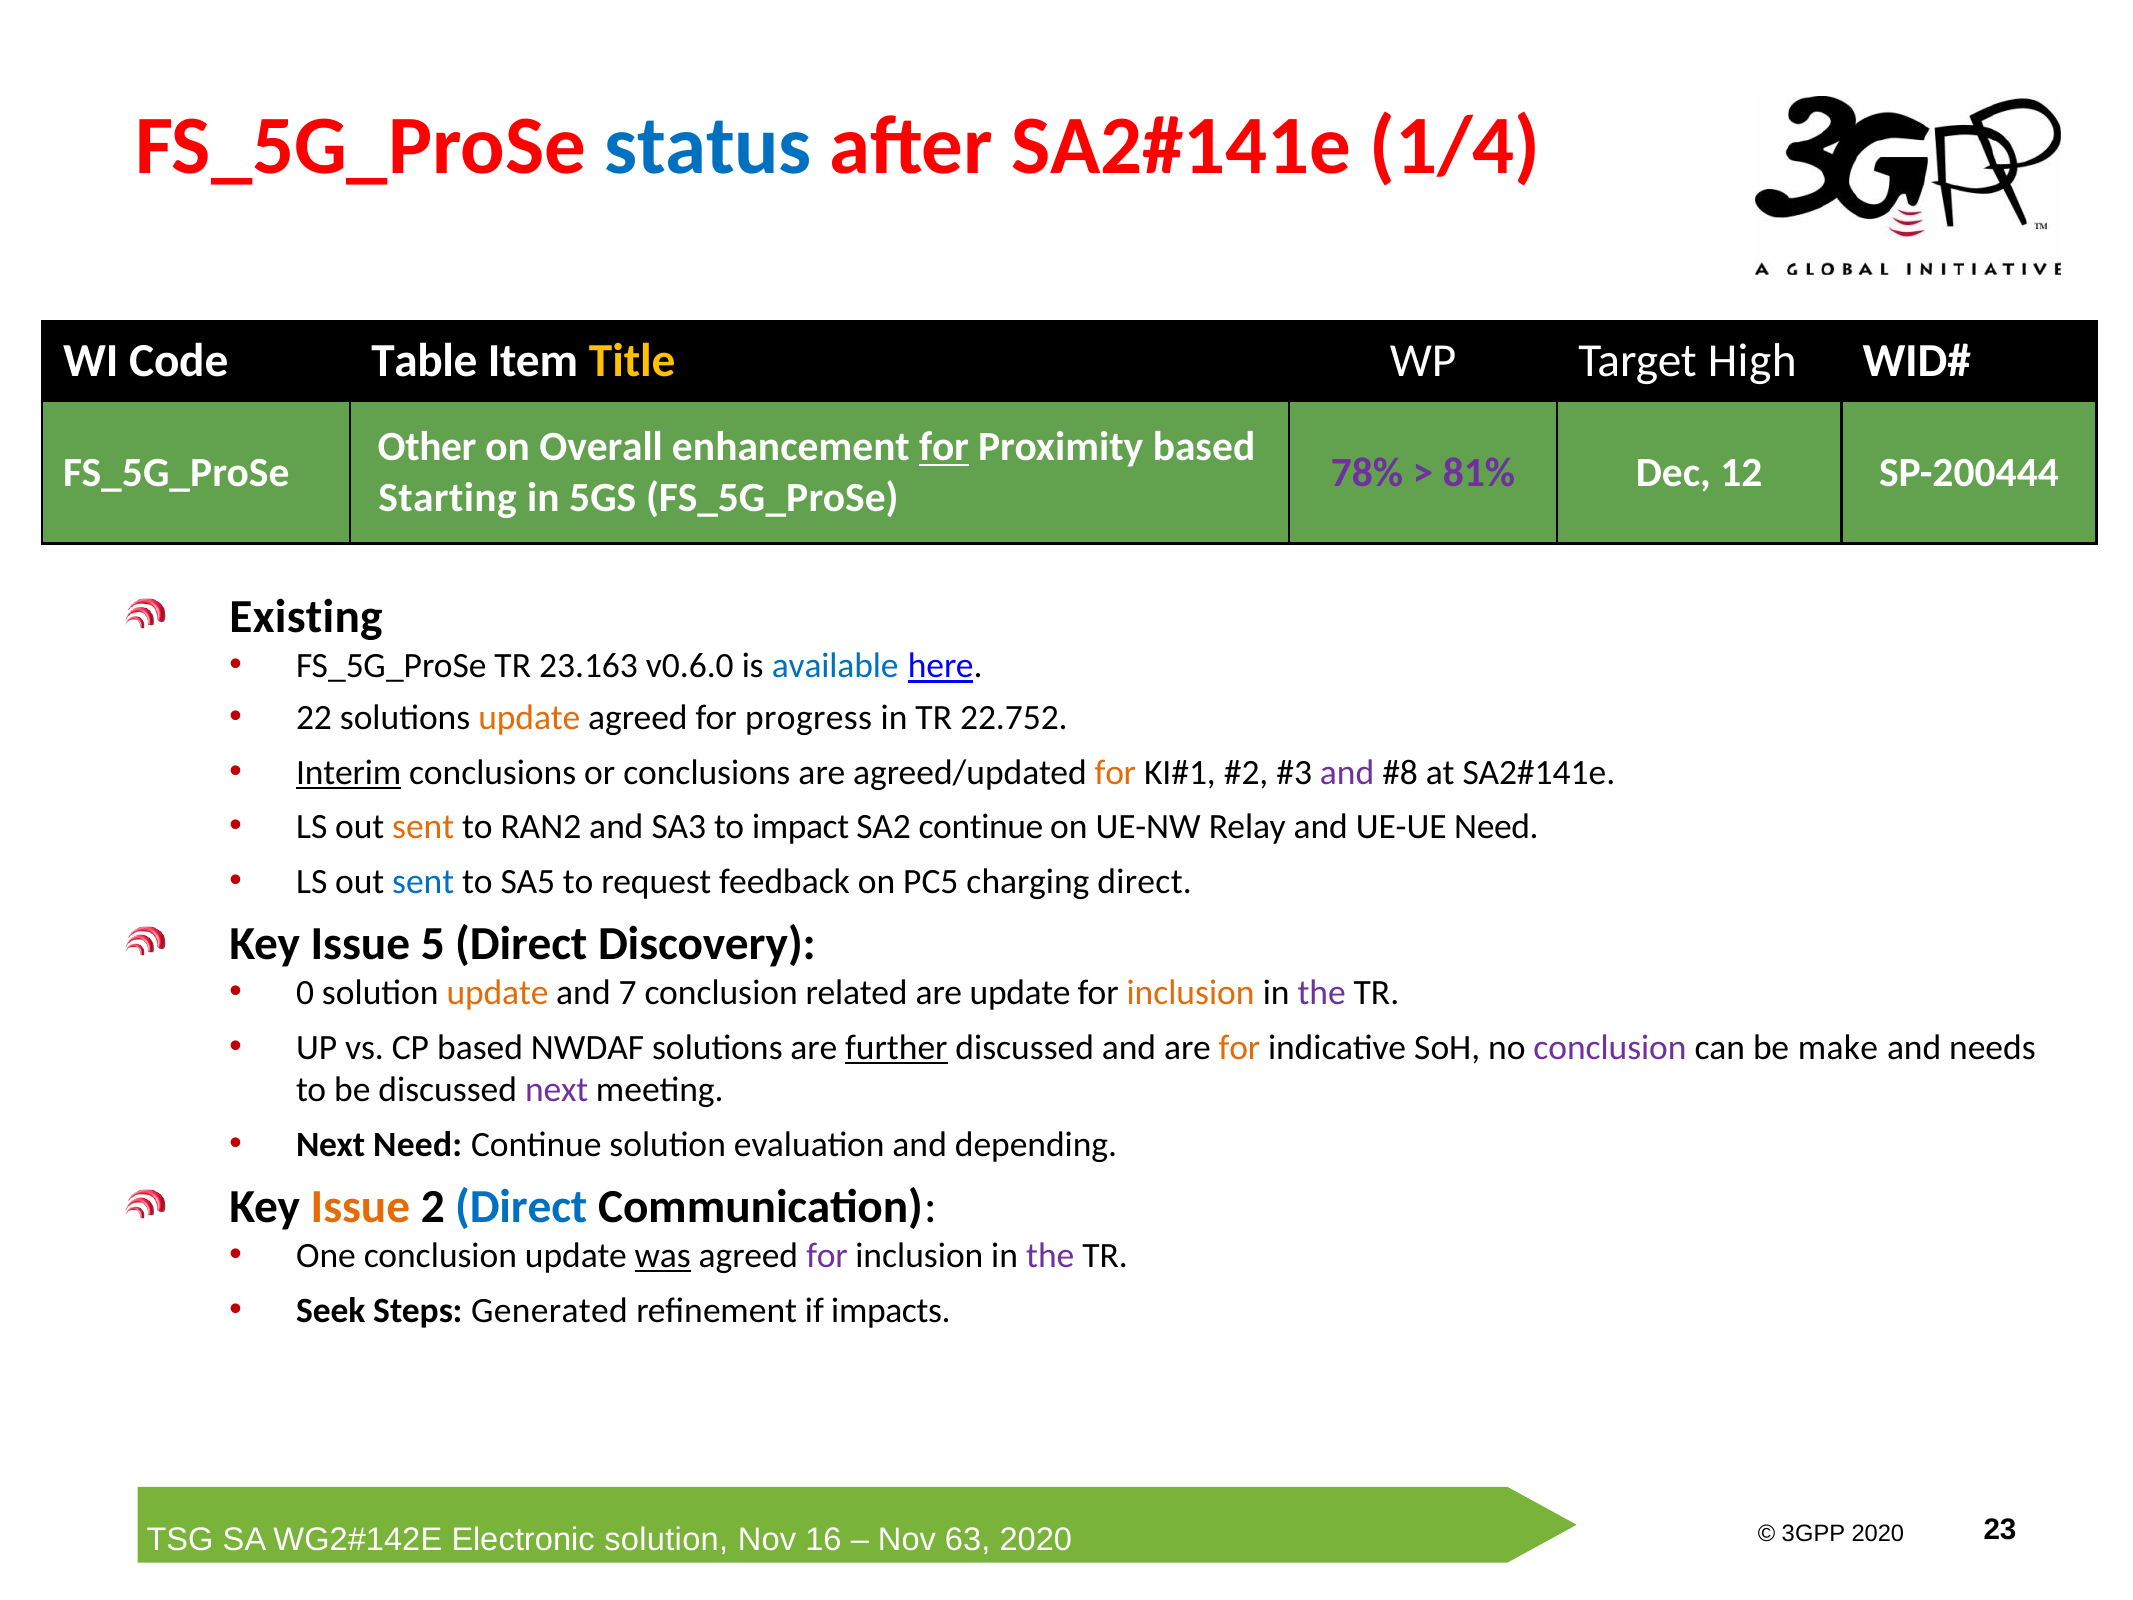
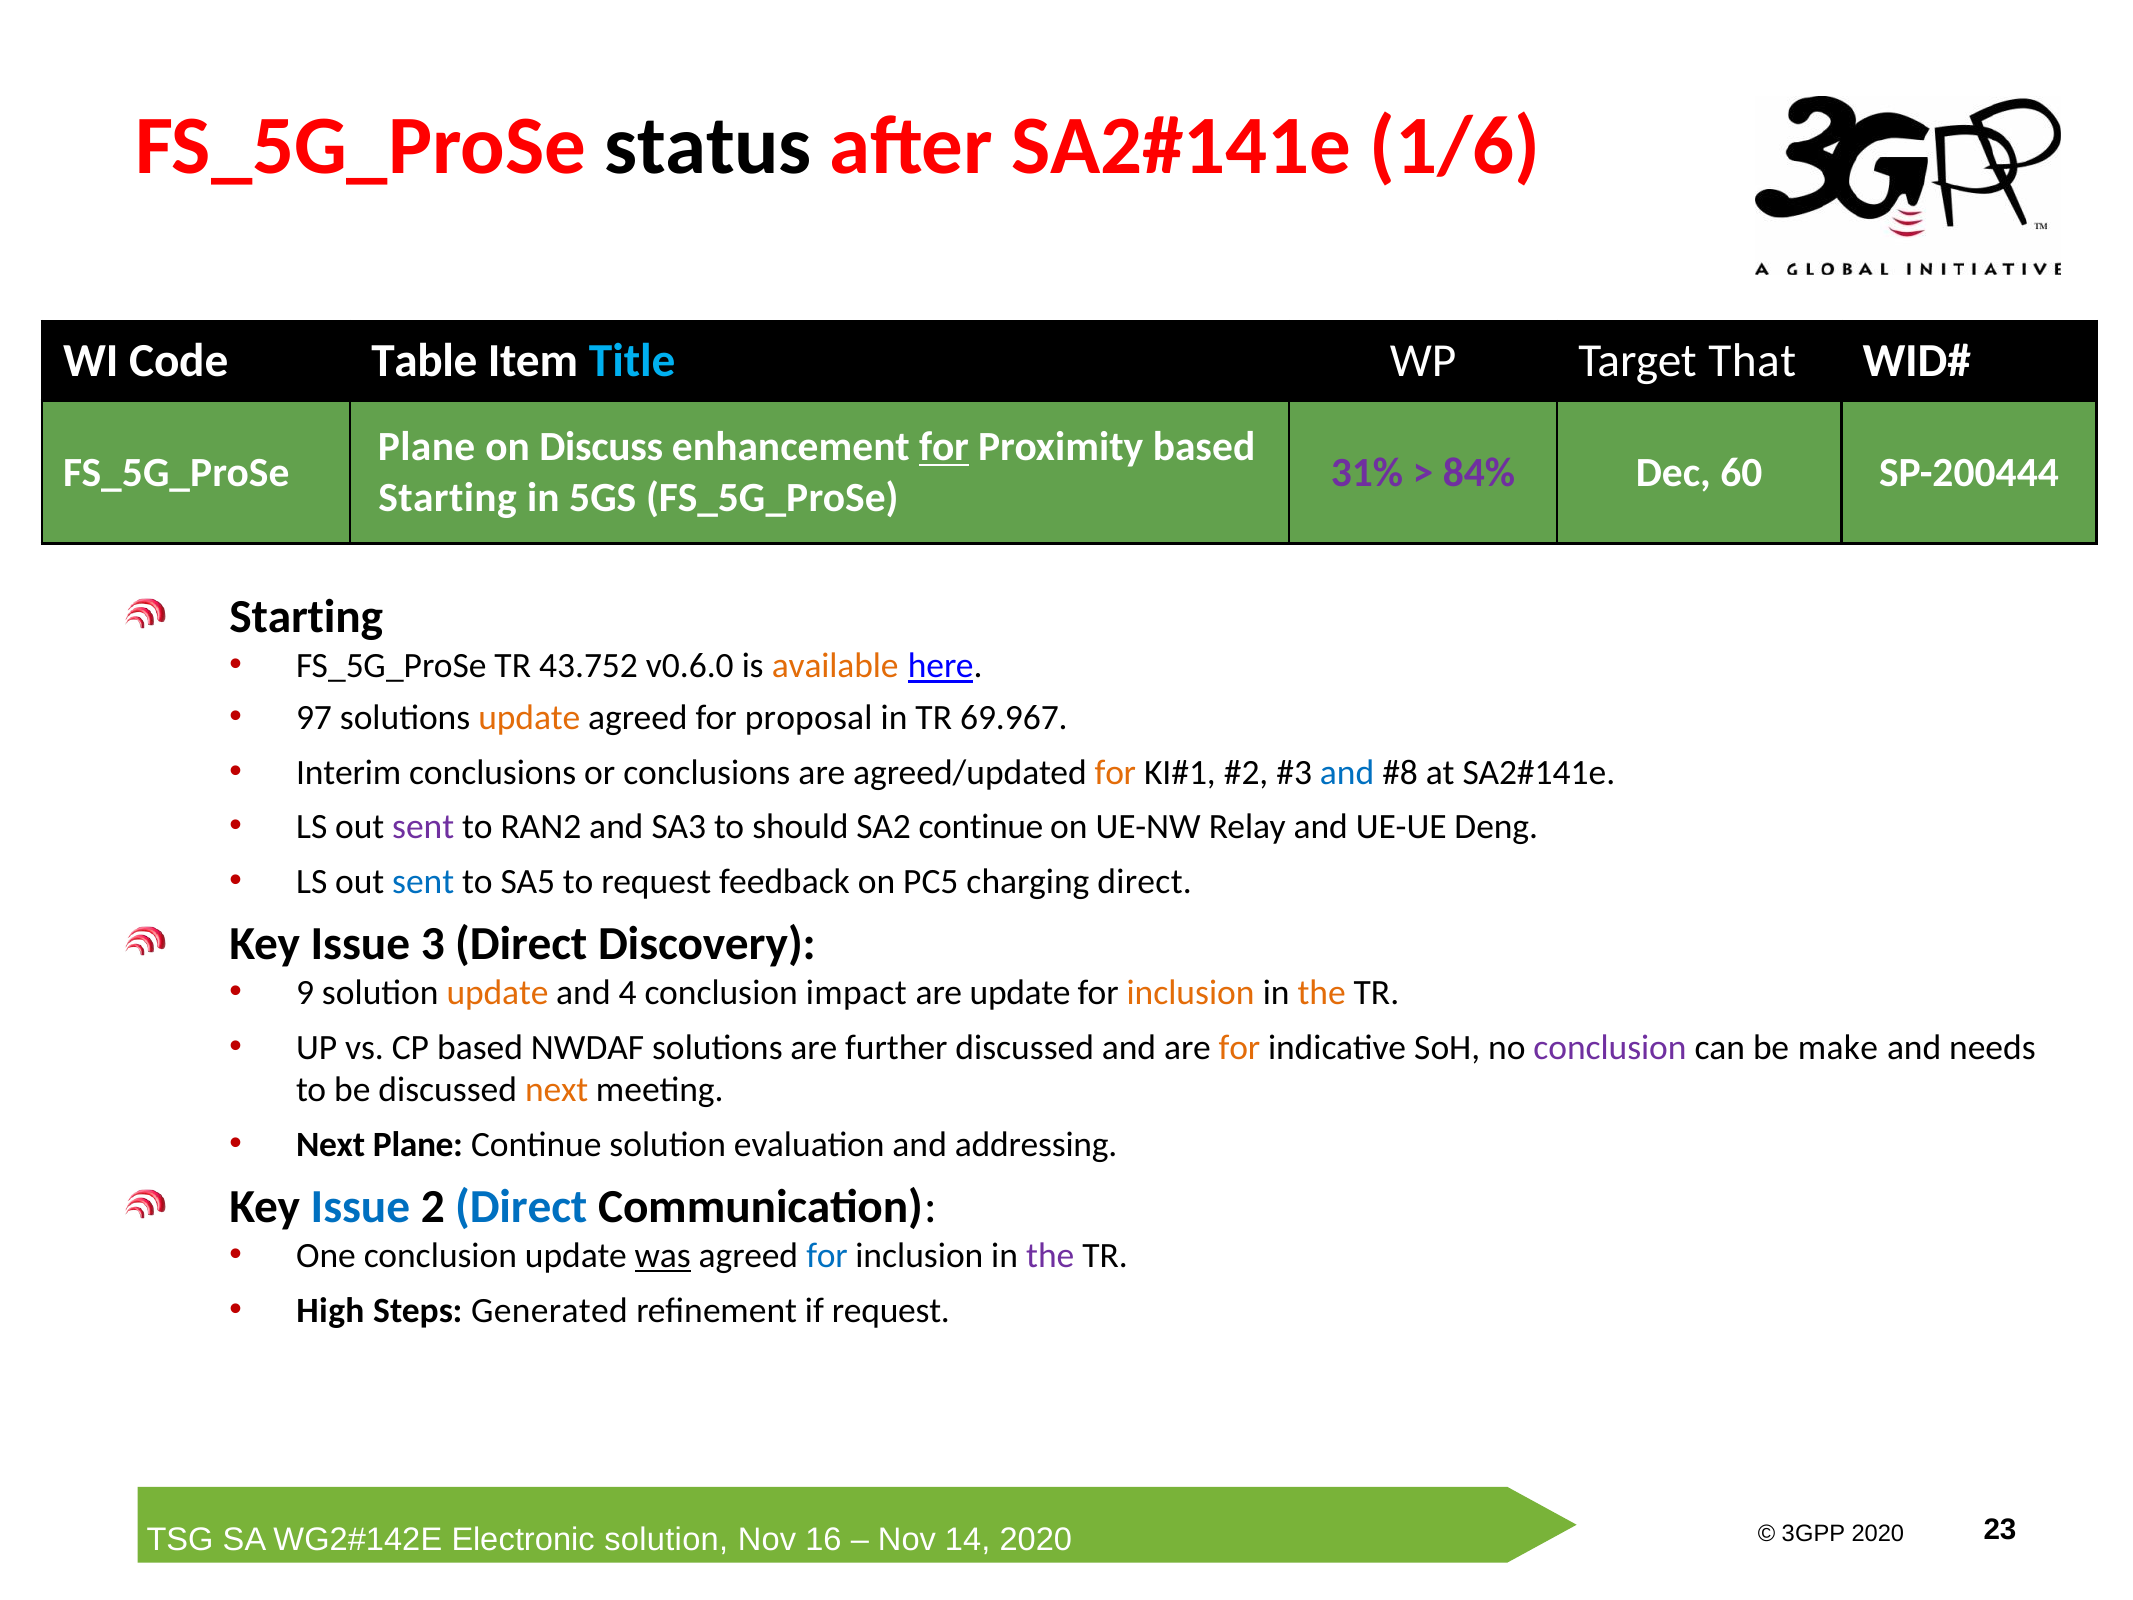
status colour: blue -> black (708, 146)
1/4: 1/4 -> 1/6 (1455, 146)
Title colour: yellow -> light blue (632, 361)
High: High -> That (1752, 361)
Other: Other -> Plane (427, 447)
Overall: Overall -> Discuss (601, 447)
78%: 78% -> 31% (1367, 472)
81%: 81% -> 84% (1479, 472)
12: 12 -> 60 (1741, 472)
Existing: Existing -> Starting (306, 617)
23.163: 23.163 -> 43.752 (589, 666)
available colour: blue -> orange (835, 666)
22: 22 -> 97 (314, 718)
progress: progress -> proposal (809, 718)
22.752: 22.752 -> 69.967 (1014, 718)
Interim underline: present -> none (349, 772)
and colour: purple -> blue (1347, 772)
sent colour: orange -> purple (423, 827)
impact: impact -> should (800, 827)
UE-UE Need: Need -> Deng (1496, 827)
5: 5 -> 3 (433, 944)
0: 0 -> 9 (305, 993)
7: 7 -> 4 (628, 993)
related: related -> impact (856, 993)
the colour: purple -> orange (1322, 993)
further underline: present -> none (896, 1047)
next colour: purple -> orange (557, 1090)
Next Need: Need -> Plane (418, 1144)
depending: depending -> addressing (1036, 1144)
Issue colour: orange -> blue (360, 1207)
for colour: purple -> blue (827, 1256)
Seek: Seek -> High (330, 1310)
if impacts: impacts -> request (891, 1310)
63: 63 -> 14 (968, 1540)
